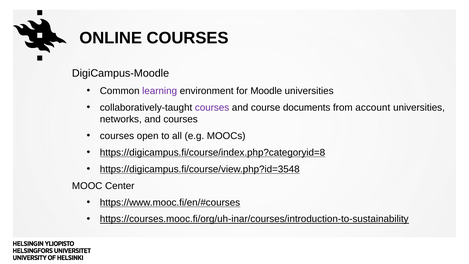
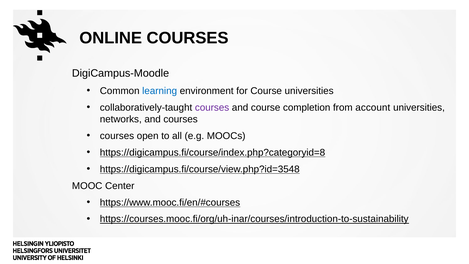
learning colour: purple -> blue (160, 91)
for Moodle: Moodle -> Course (266, 91)
documents: documents -> completion (307, 108)
